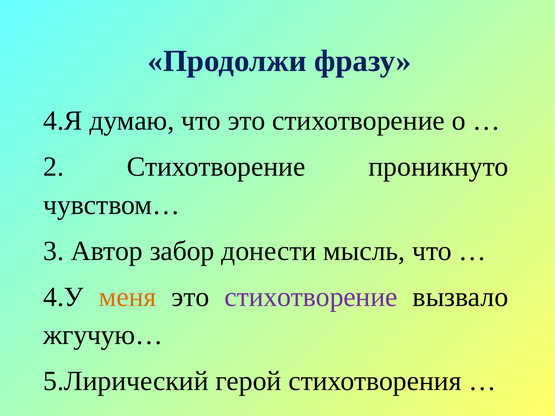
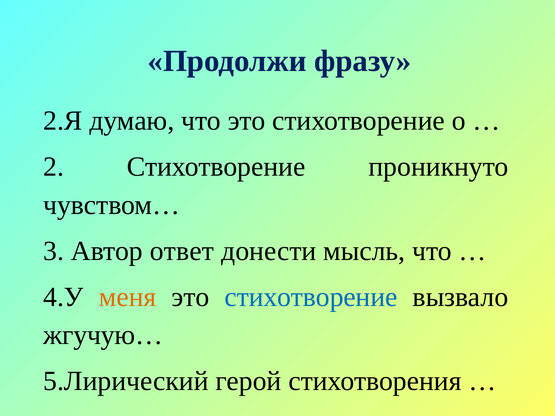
4.Я: 4.Я -> 2.Я (63, 121)
забор: забор -> ответ (182, 251)
стихотворение colour: purple -> blue (311, 297)
